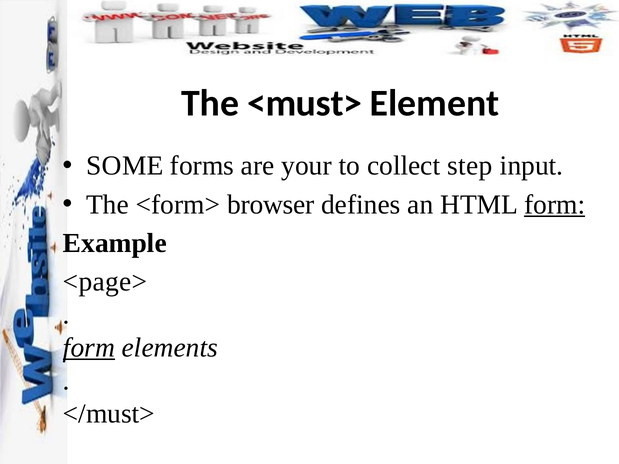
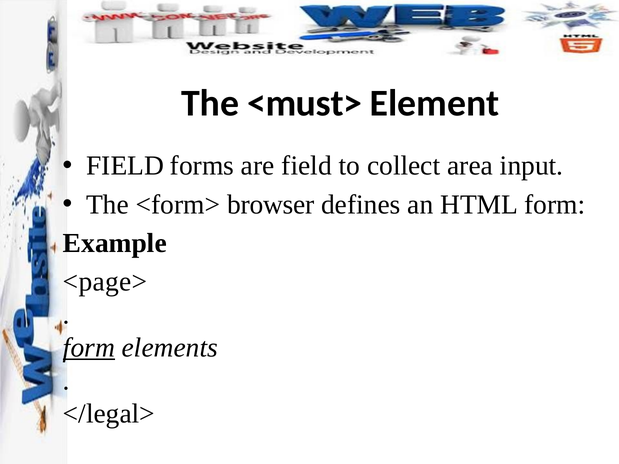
SOME: SOME -> FIELD (125, 166)
are your: your -> field (307, 166)
step: step -> area (470, 166)
form underline: present -> none (555, 205)
</must>: </must> -> </legal> (109, 414)
